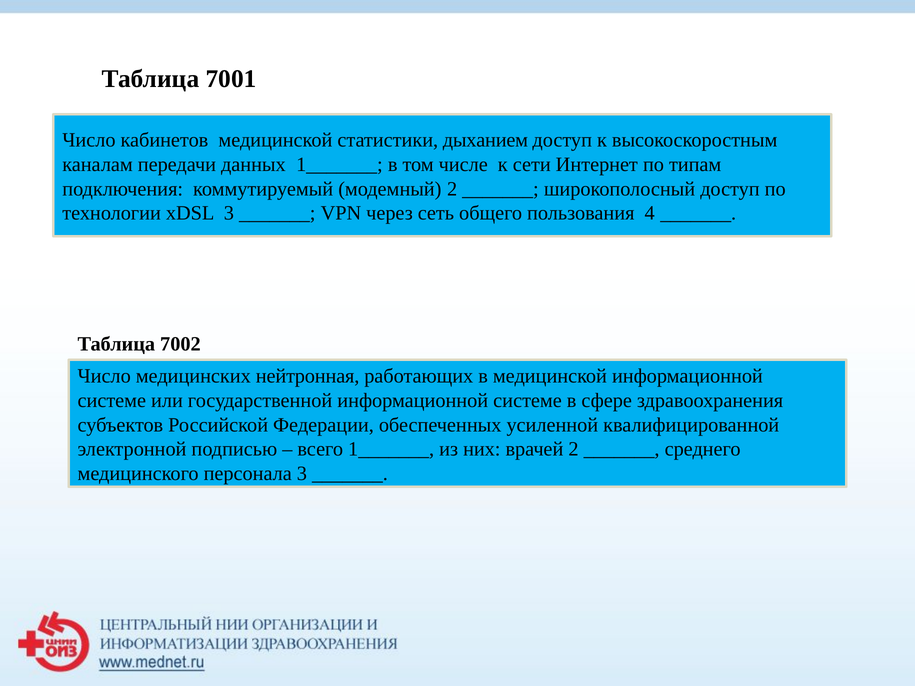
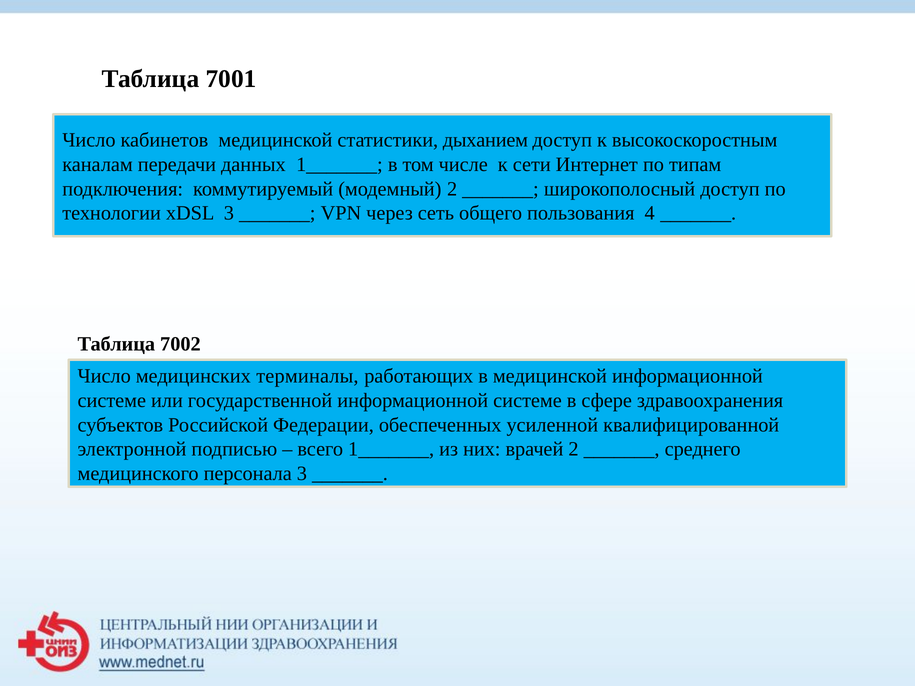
нейтронная: нейтронная -> терминалы (307, 376)
